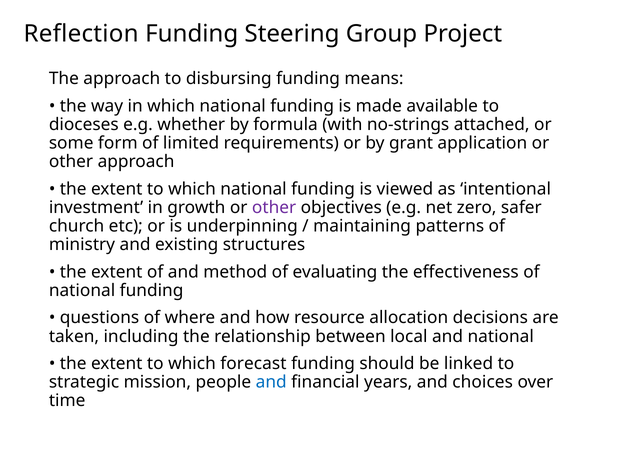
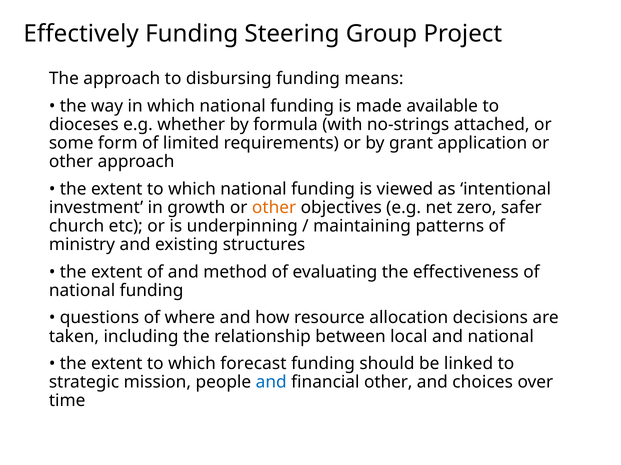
Reflection: Reflection -> Effectively (81, 34)
other colour: purple -> orange (274, 208)
financial years: years -> other (388, 383)
